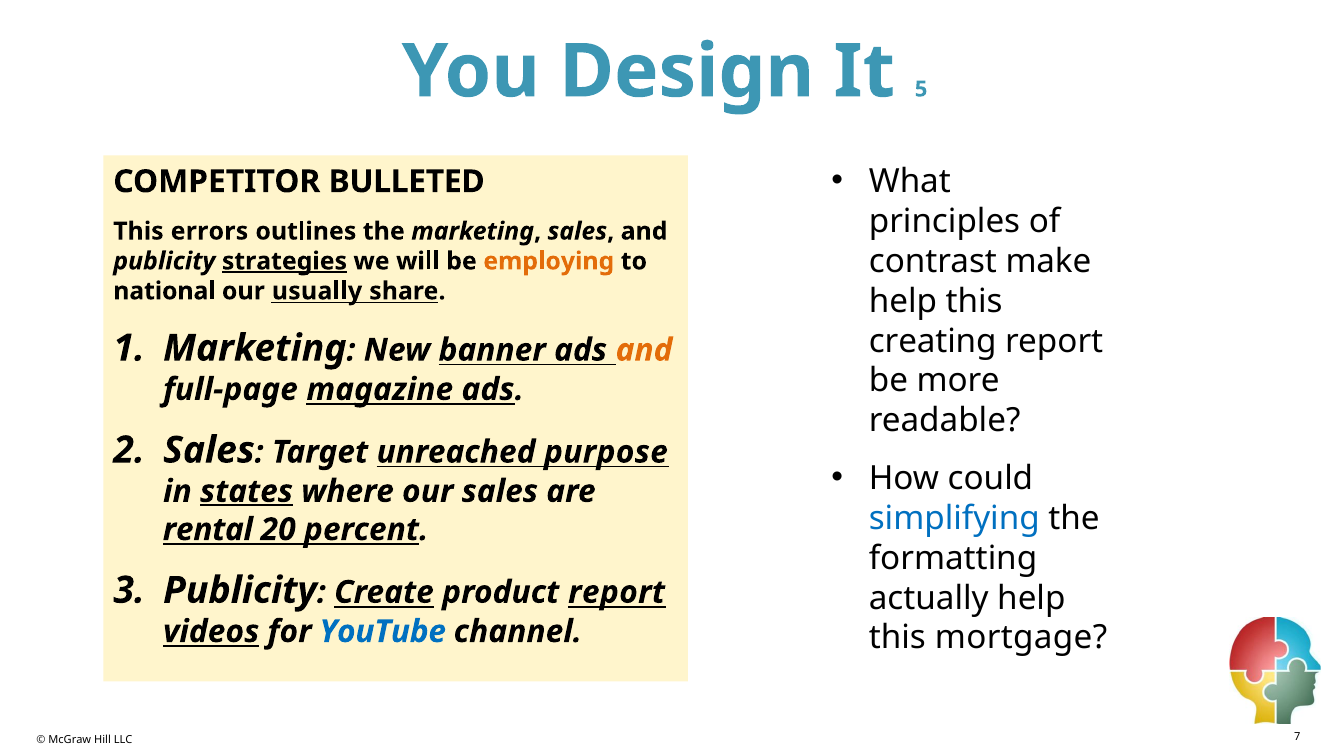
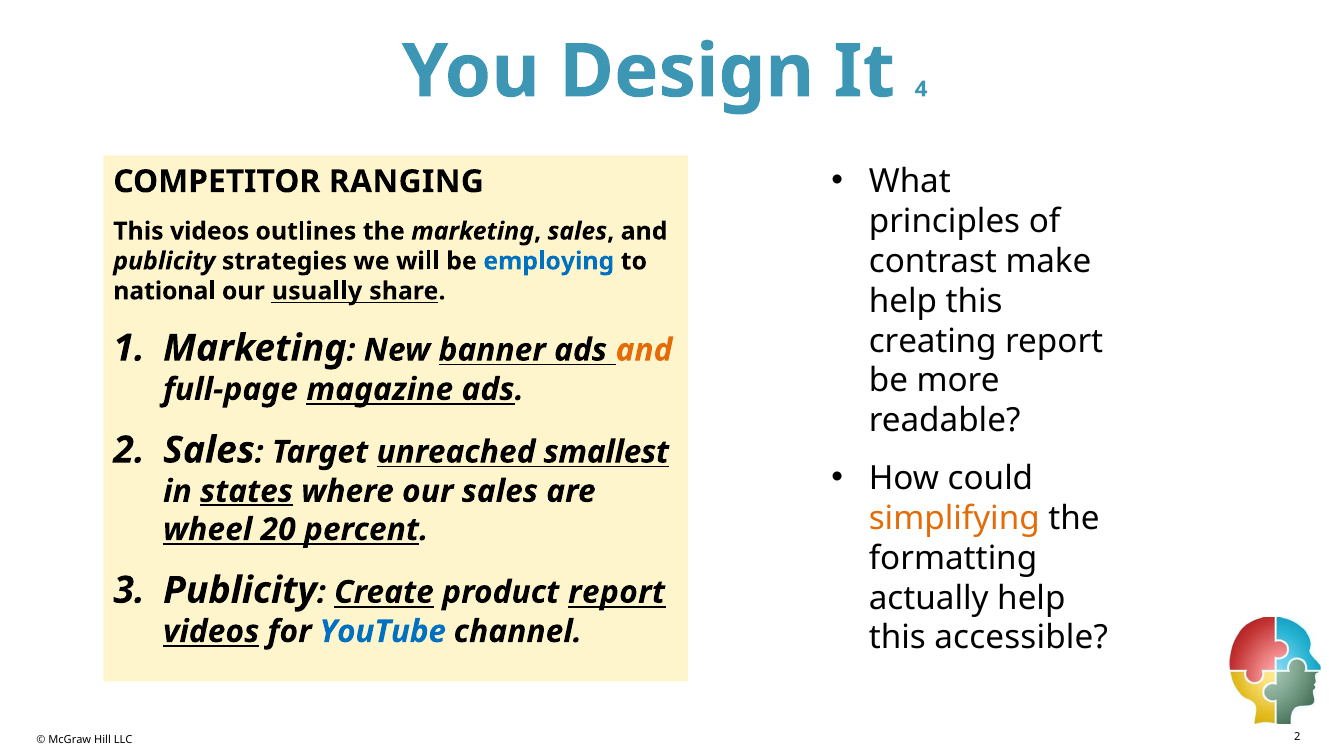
5: 5 -> 4 (921, 89)
BULLETED: BULLETED -> RANGING (406, 182)
This errors: errors -> videos (210, 231)
strategies underline: present -> none (284, 261)
employing colour: orange -> blue (549, 261)
purpose: purpose -> smallest (606, 452)
simplifying colour: blue -> orange (954, 518)
rental: rental -> wheel (208, 529)
mortgage: mortgage -> accessible (1021, 638)
7: 7 -> 2 (1297, 736)
